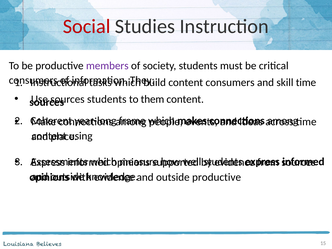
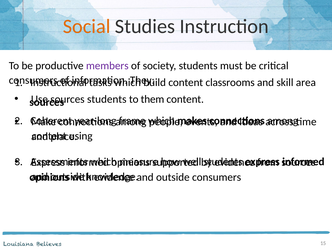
Social colour: red -> orange (87, 26)
content consumers: consumers -> classrooms (230, 82)
skill time: time -> area (306, 82)
outside productive: productive -> consumers (217, 177)
